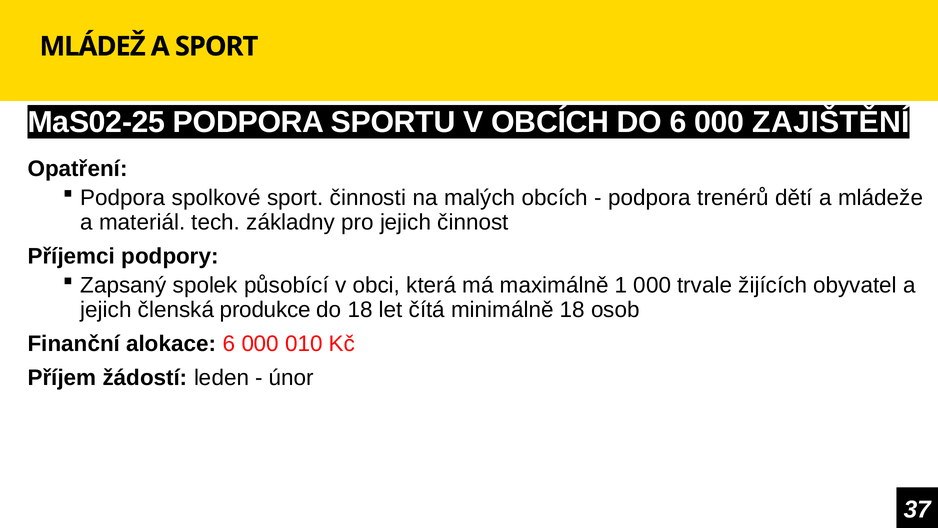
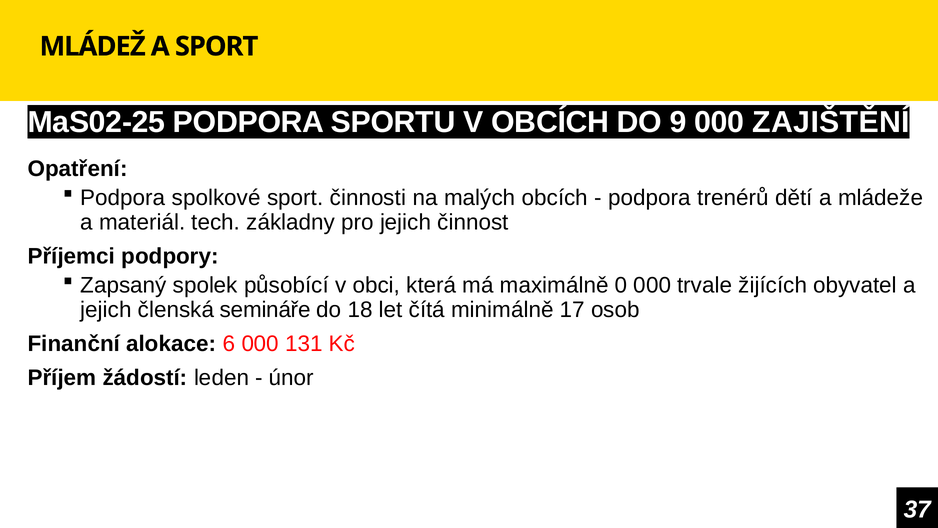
DO 6: 6 -> 9 (678, 122)
1: 1 -> 0 (621, 285)
produkce: produkce -> semináře (265, 309)
minimálně 18: 18 -> 17 (572, 309)
010: 010 -> 131 (304, 343)
